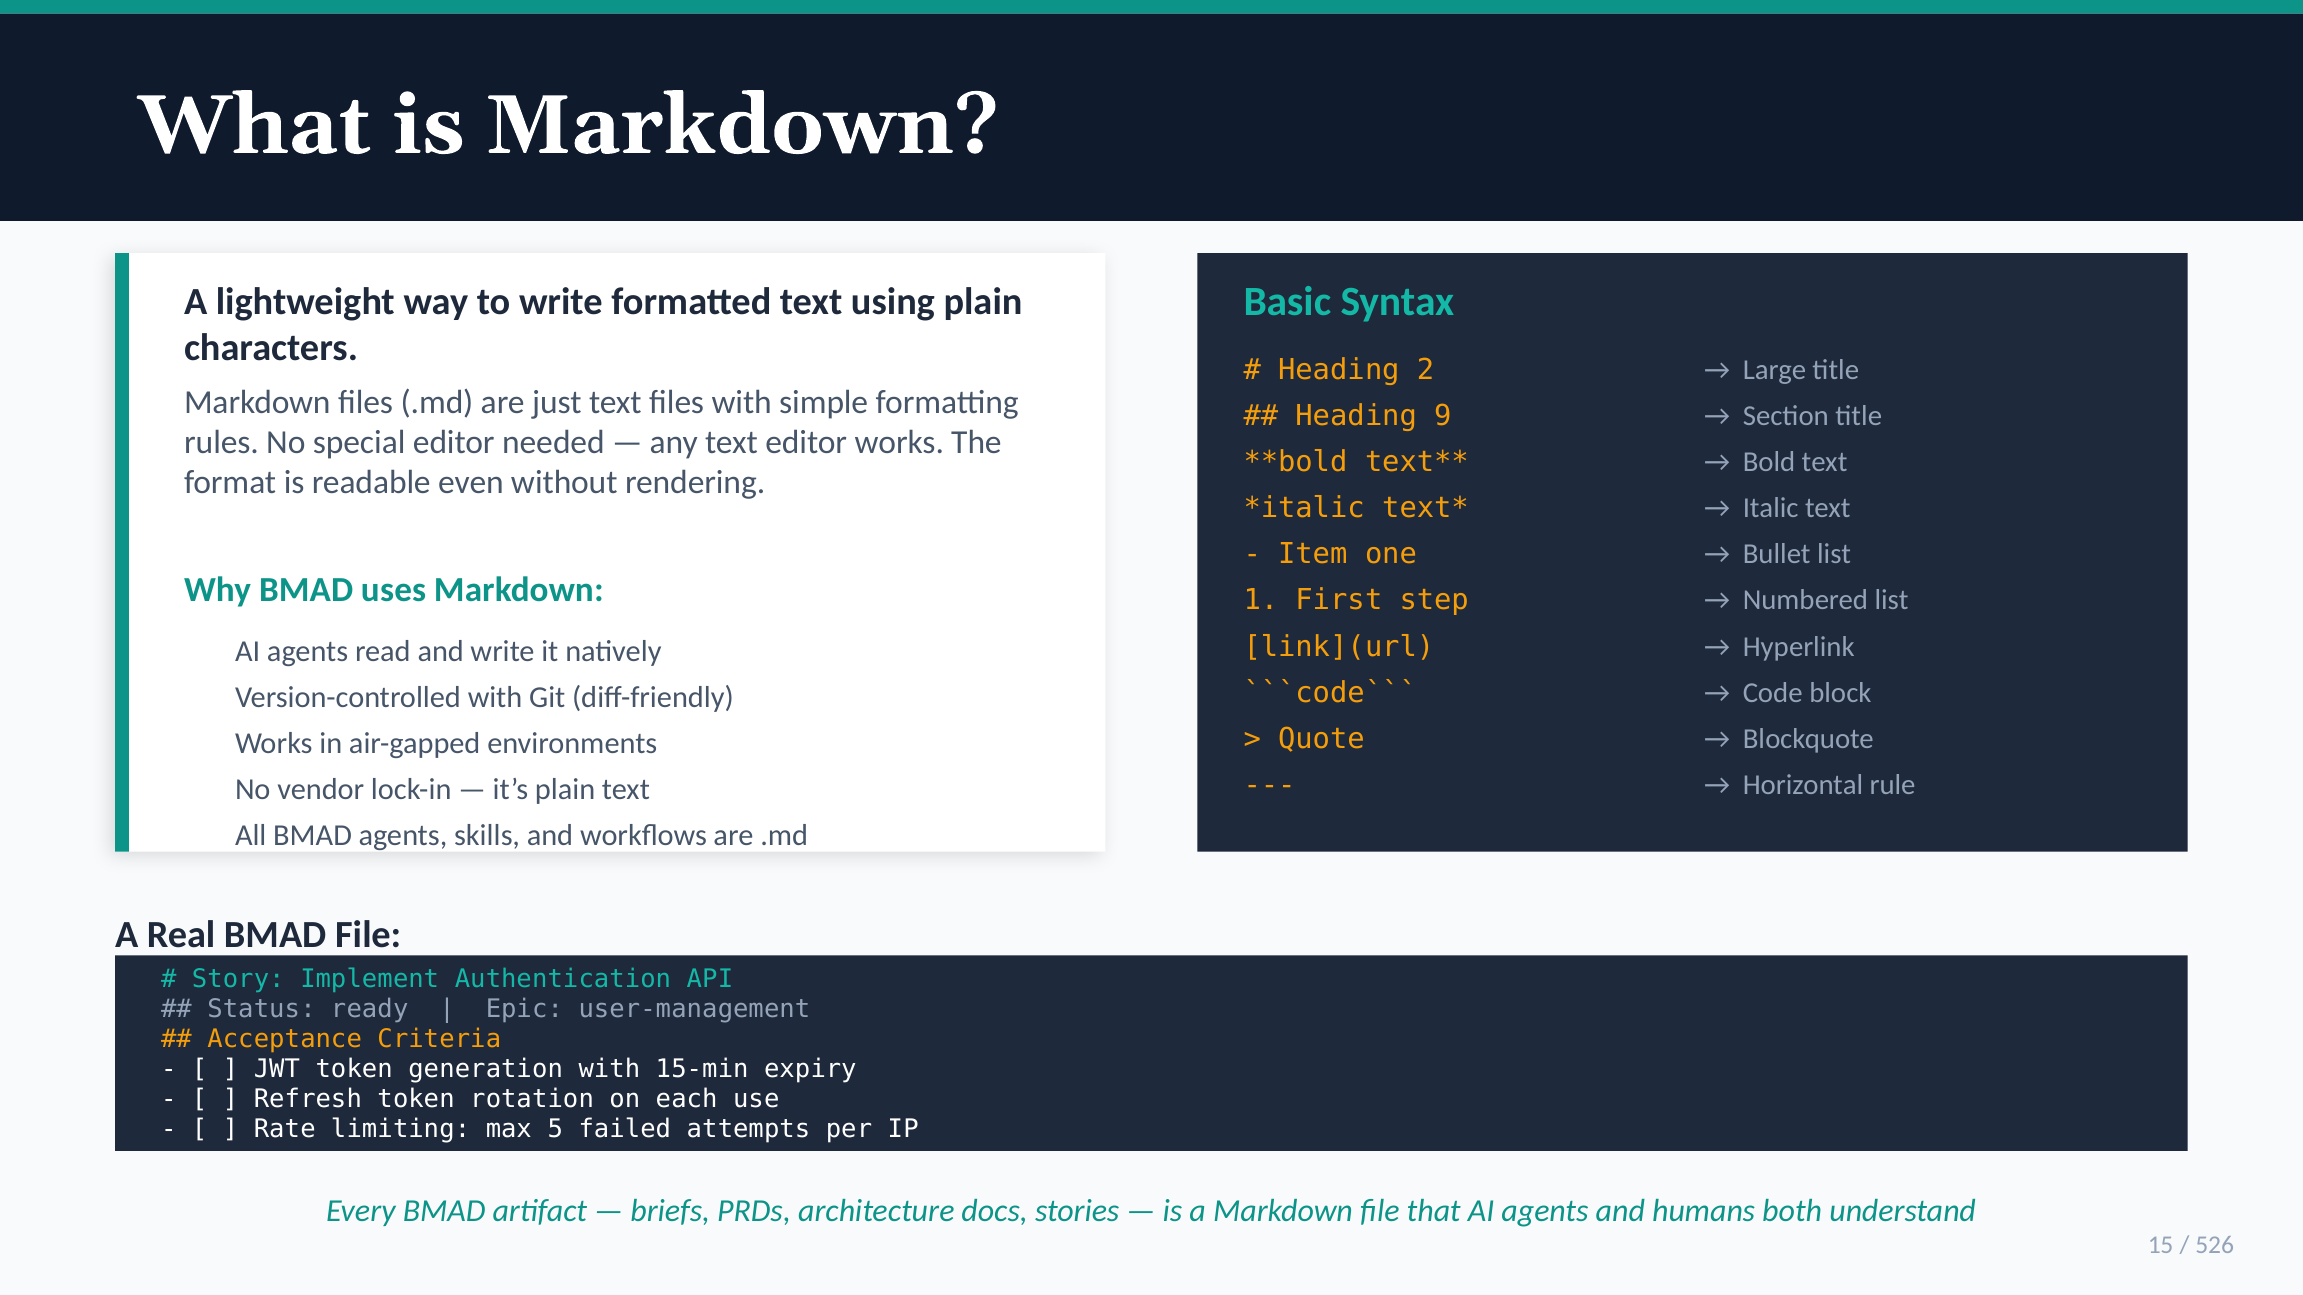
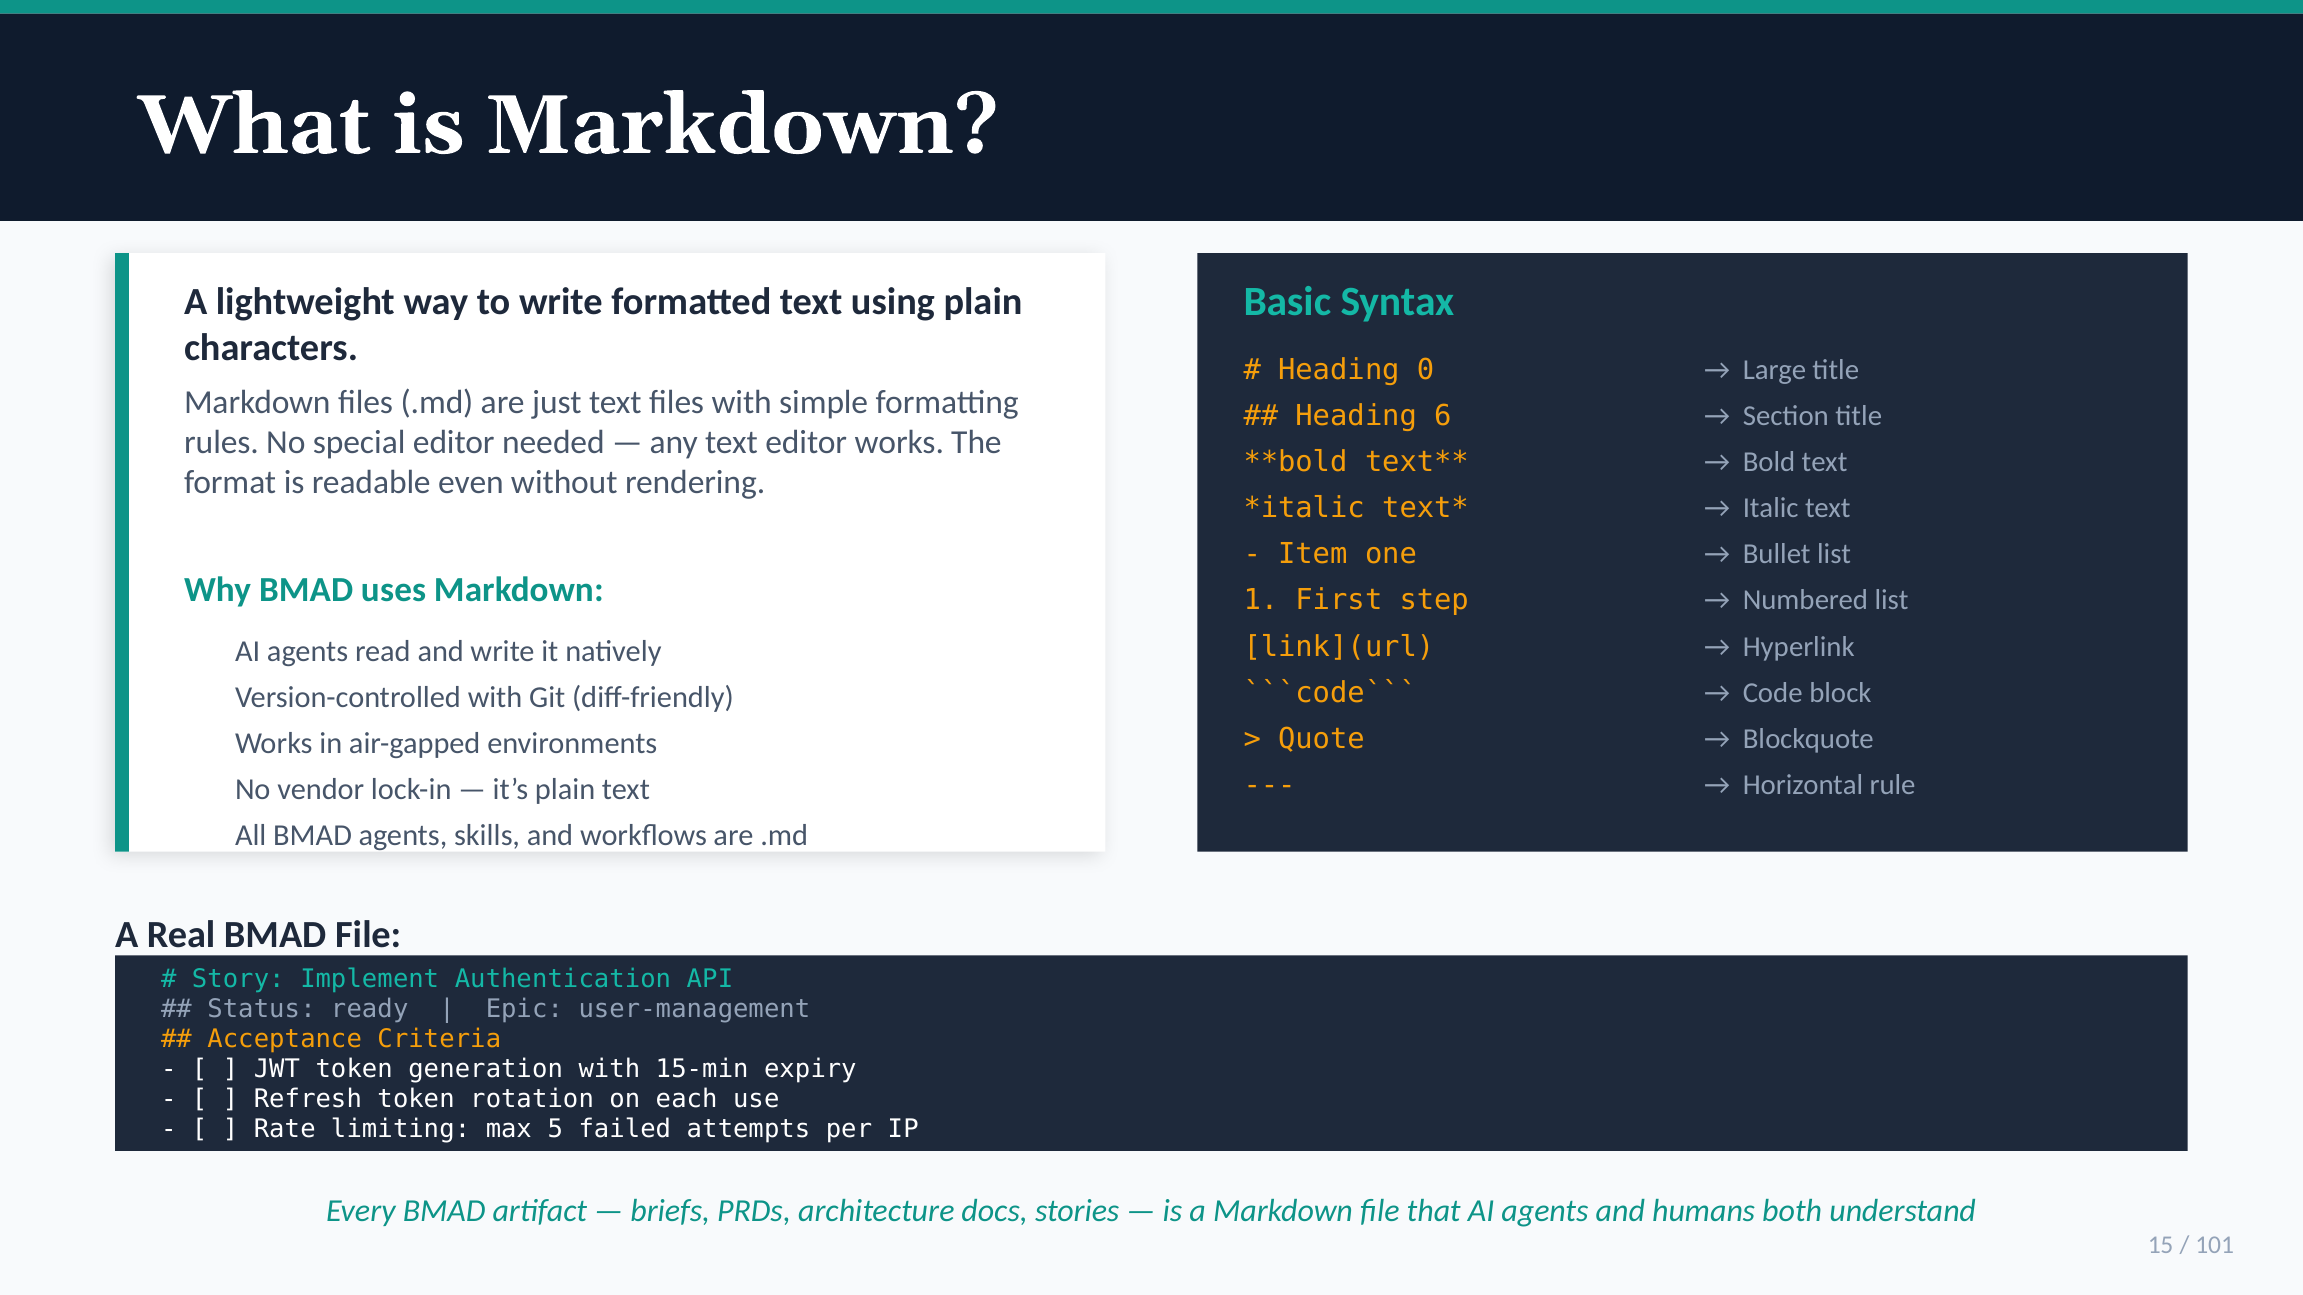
2: 2 -> 0 (1426, 370)
9: 9 -> 6 (1443, 416)
526: 526 -> 101 (2215, 1245)
